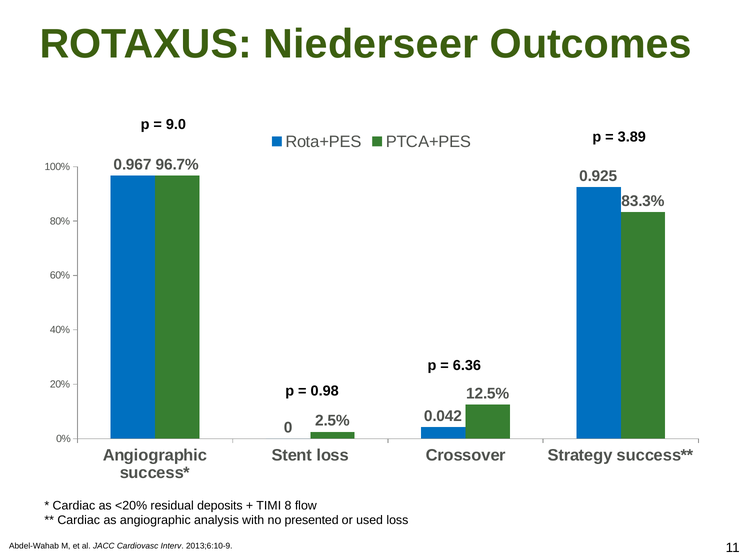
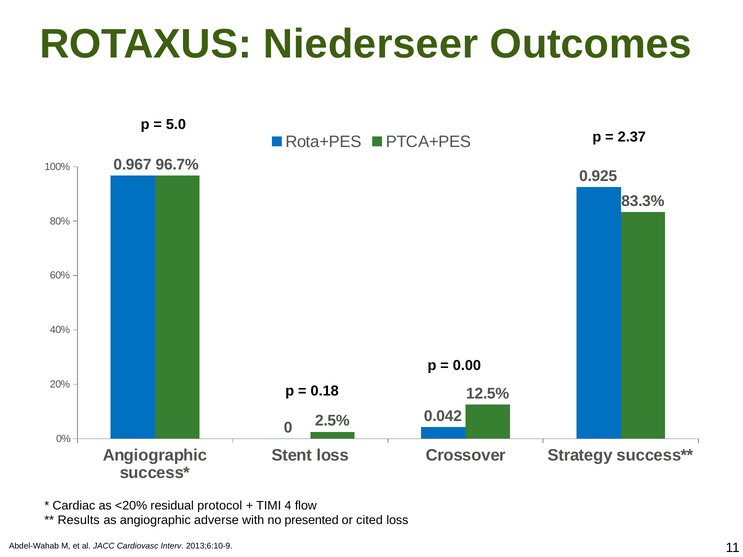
9.0: 9.0 -> 5.0 (176, 125)
3.89: 3.89 -> 2.37 (632, 137)
6.36: 6.36 -> 0.00 (467, 366)
0.98: 0.98 -> 0.18 (325, 391)
deposits: deposits -> protocol (220, 506)
8: 8 -> 4 (288, 506)
Cardiac: Cardiac -> Results (79, 521)
analysis: analysis -> adverse (216, 521)
used: used -> cited (370, 521)
